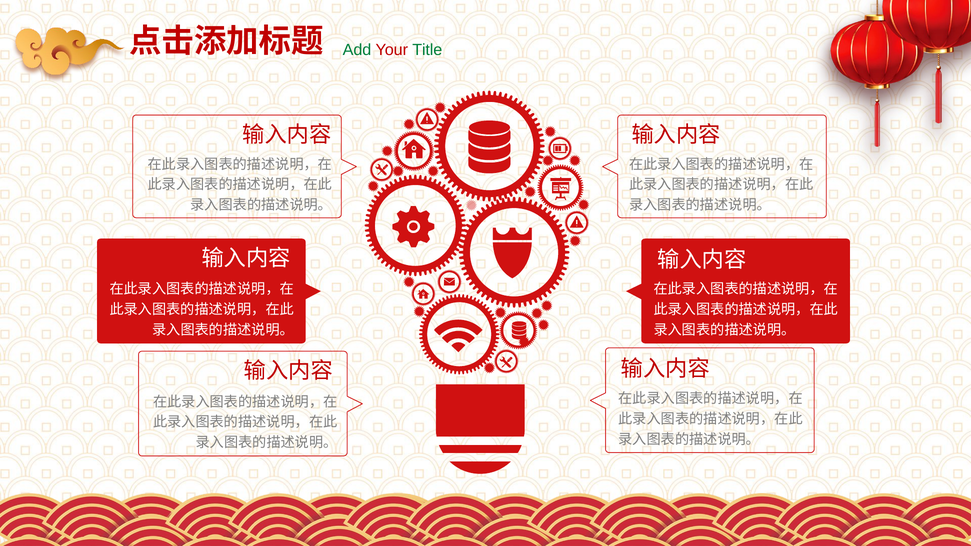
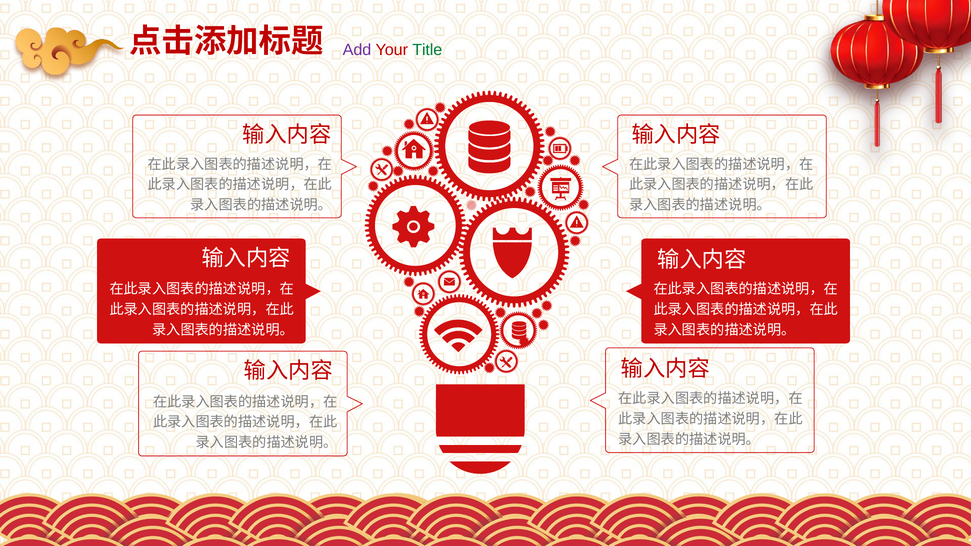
Add colour: green -> purple (357, 50)
